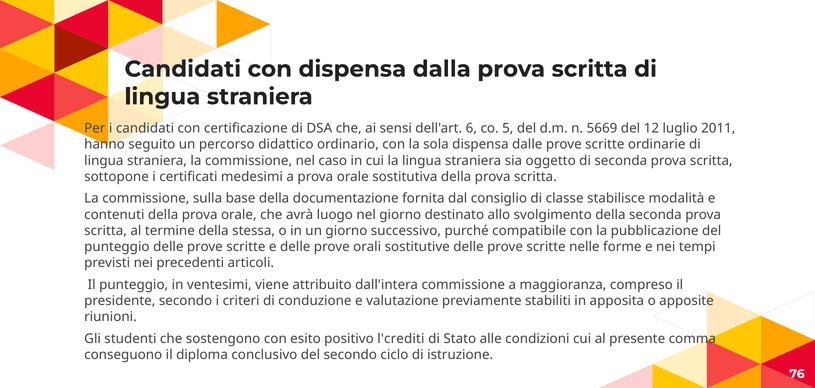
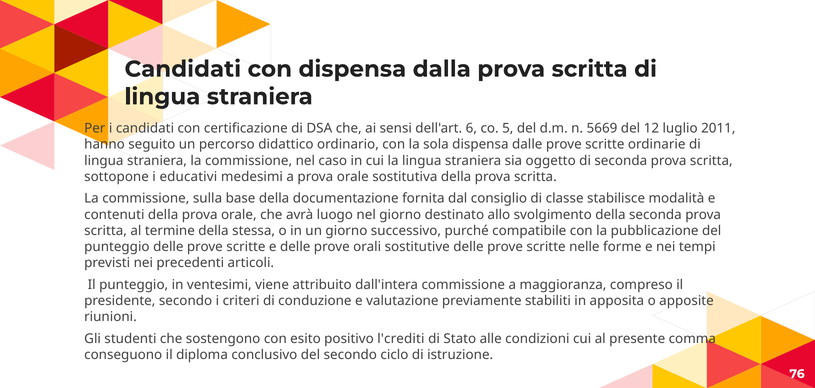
certificati: certificati -> educativi (188, 177)
